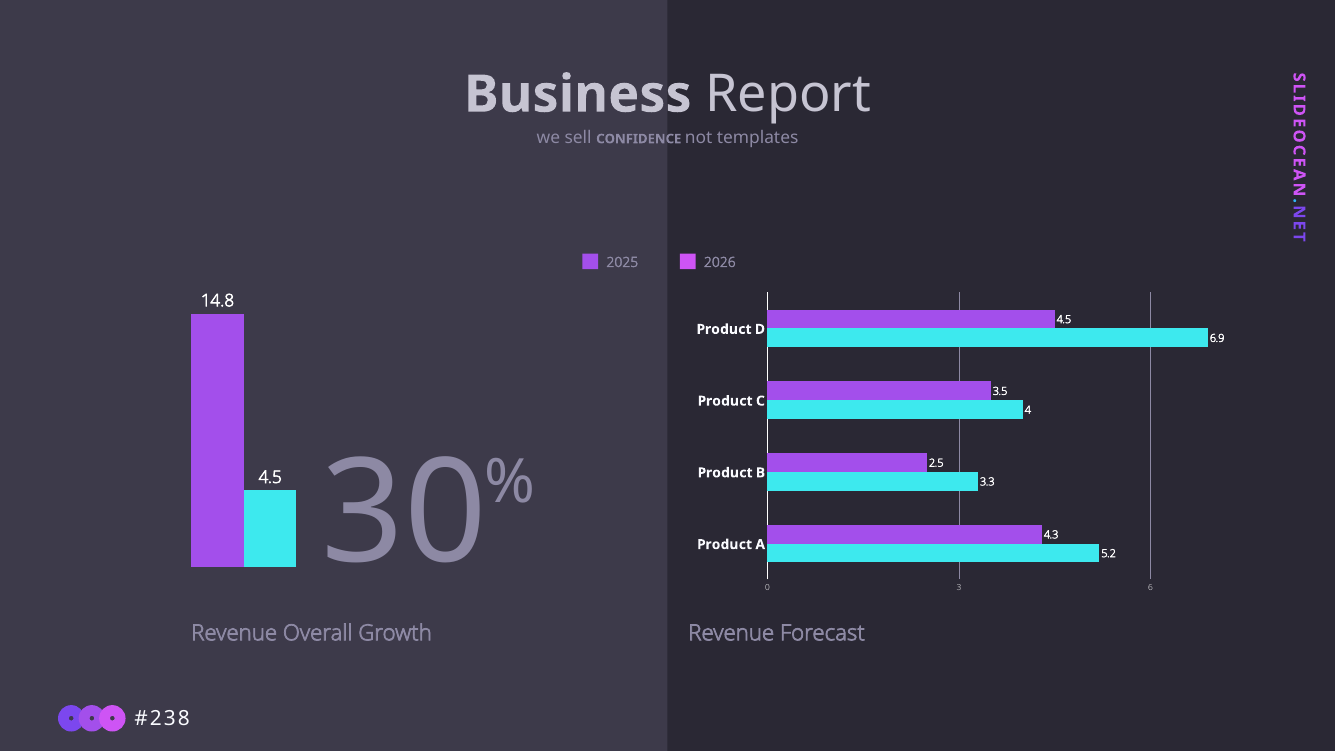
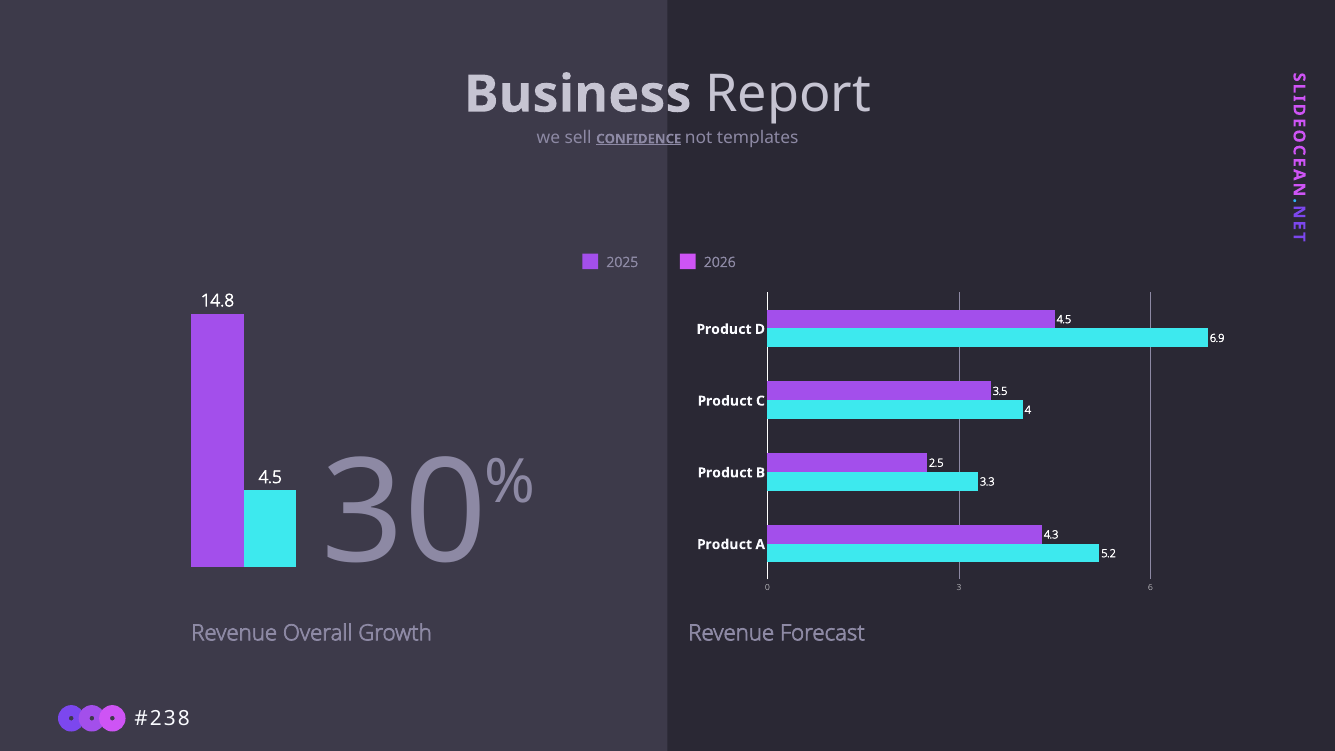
CONFIDENCE underline: none -> present (639, 139)
